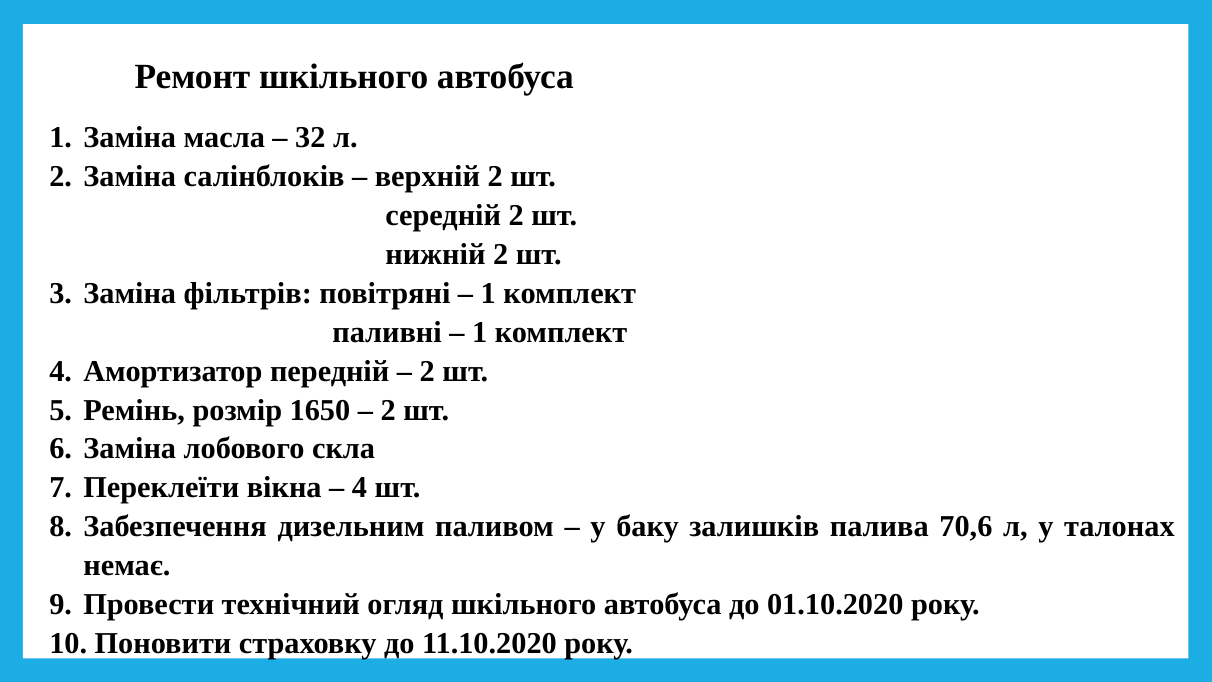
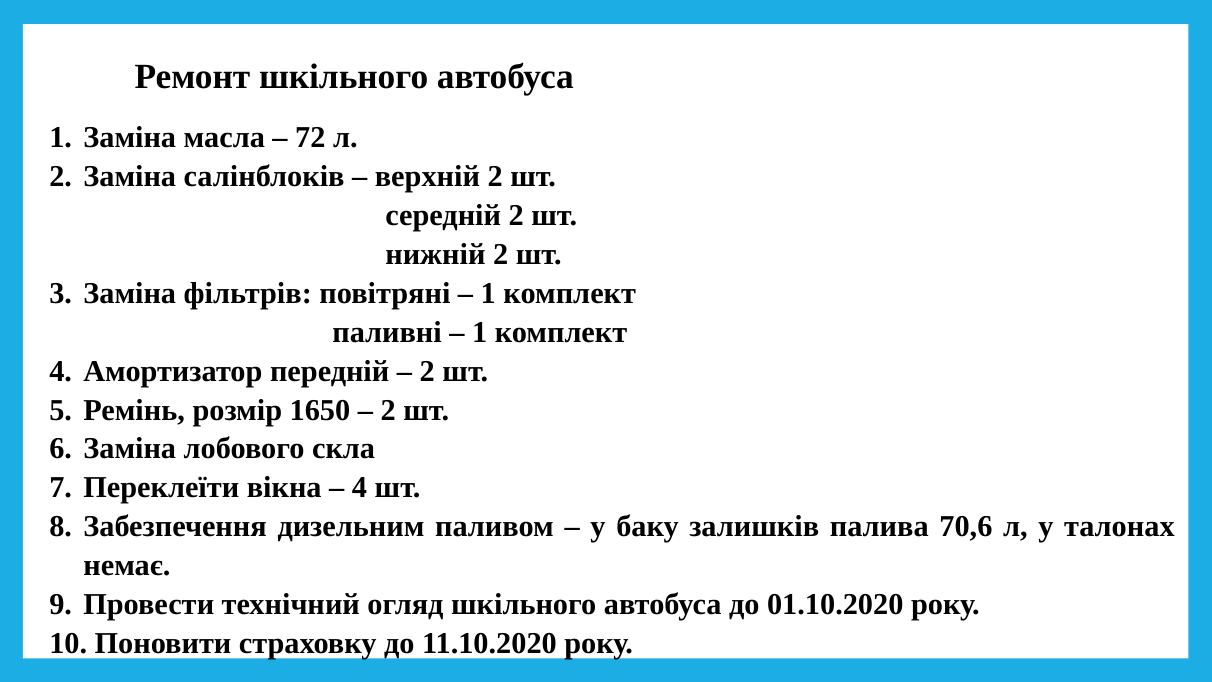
32: 32 -> 72 (310, 138)
